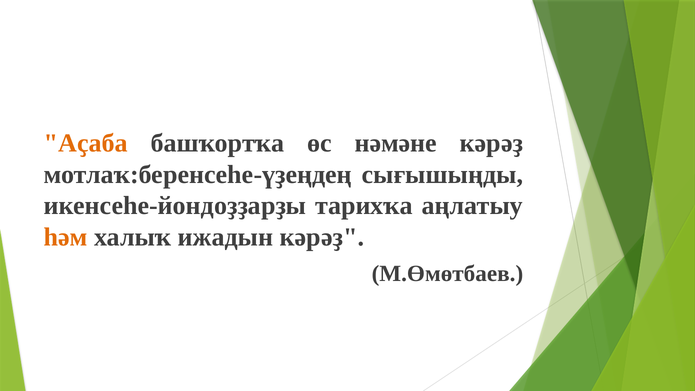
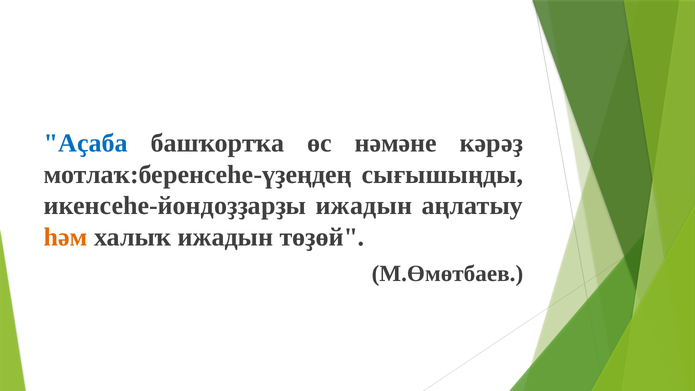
Аҫаба colour: orange -> blue (86, 143)
икенсеһе-йондоҙҙарҙы тарихҡа: тарихҡа -> ижадын (364, 206)
ижадын кәрәҙ: кәрәҙ -> төҙөй (322, 237)
